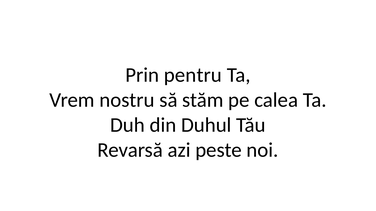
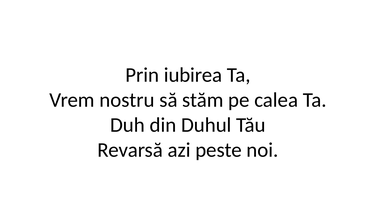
pentru: pentru -> iubirea (193, 75)
